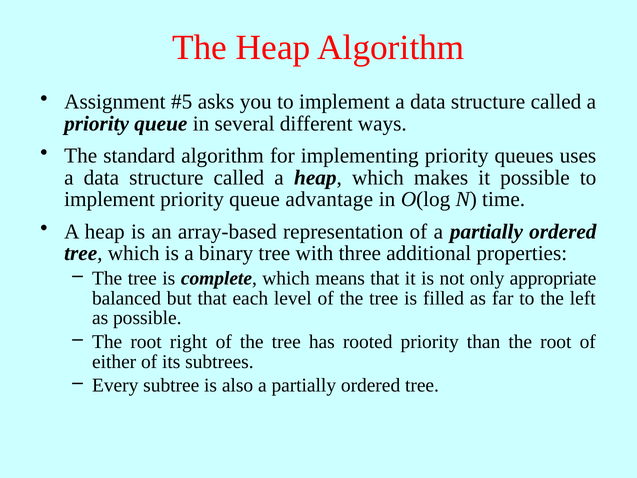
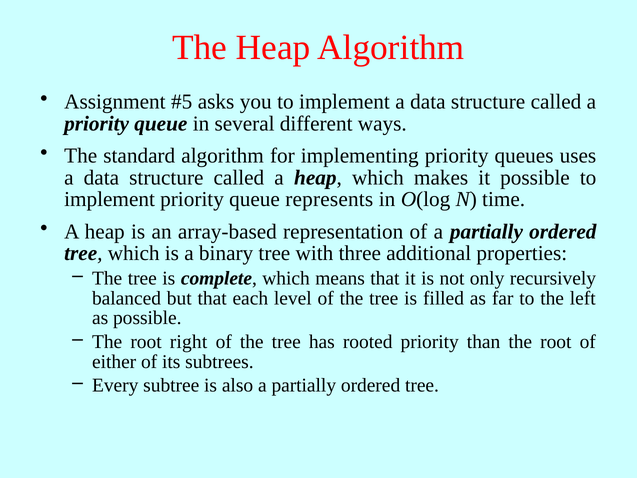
advantage: advantage -> represents (329, 199)
appropriate: appropriate -> recursively (553, 278)
